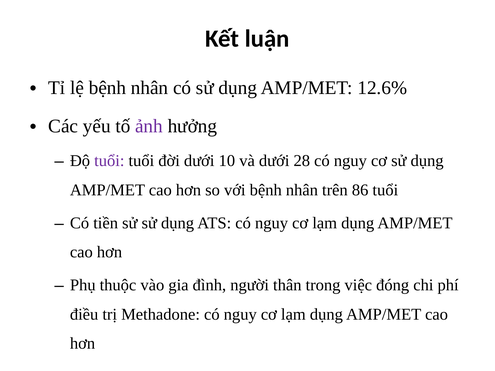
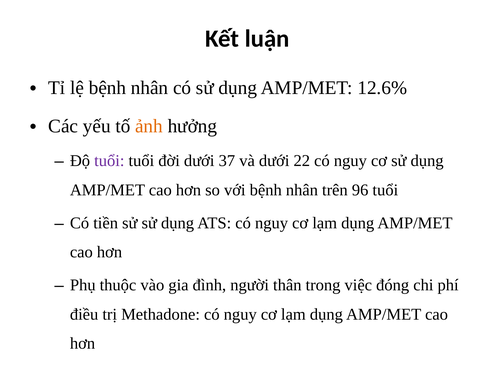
ảnh colour: purple -> orange (149, 126)
10: 10 -> 37 (227, 161)
28: 28 -> 22 (302, 161)
86: 86 -> 96 (360, 190)
